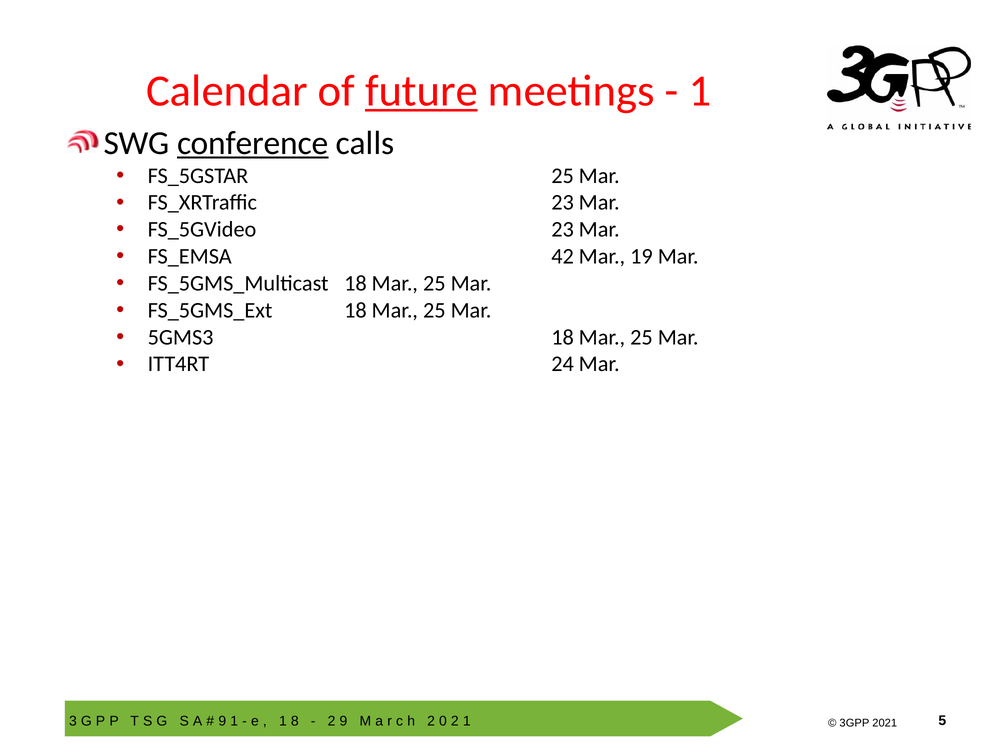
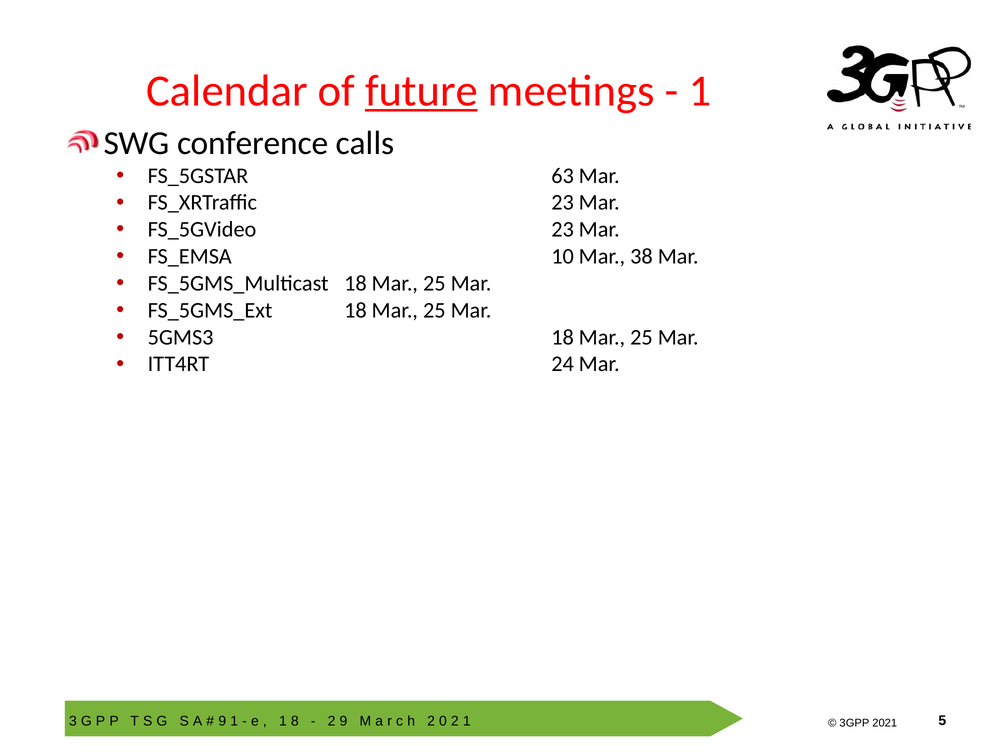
conference underline: present -> none (253, 143)
FS_5GSTAR 25: 25 -> 63 (563, 176)
42: 42 -> 10 (563, 256)
19: 19 -> 38 (641, 256)
